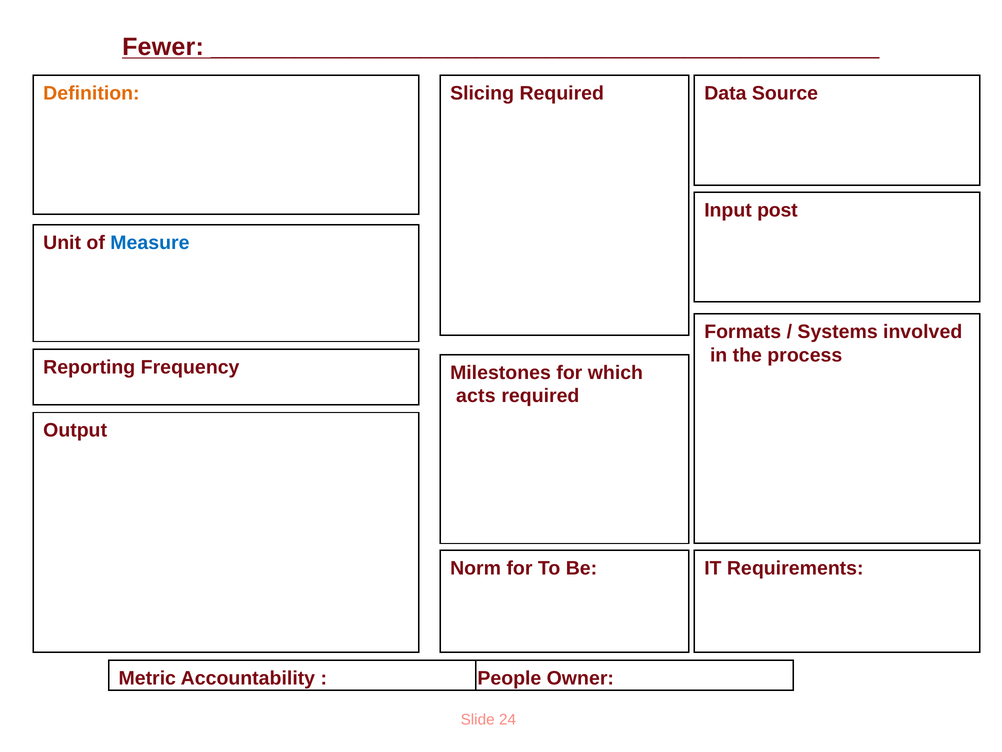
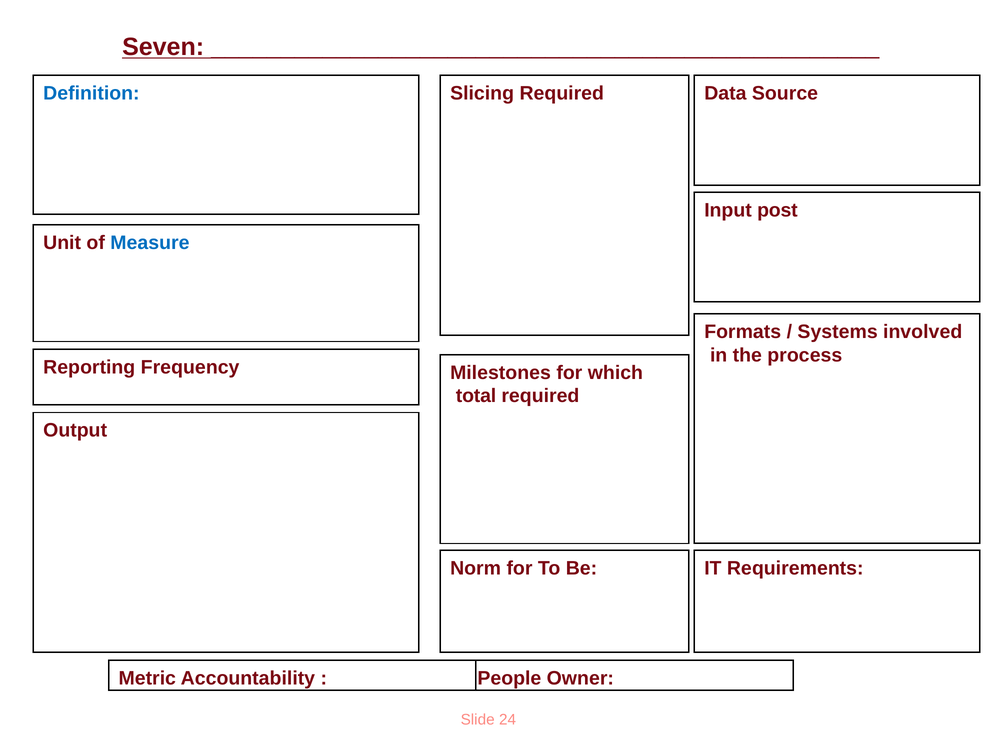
Fewer: Fewer -> Seven (163, 47)
Definition colour: orange -> blue (91, 93)
acts: acts -> total (476, 396)
